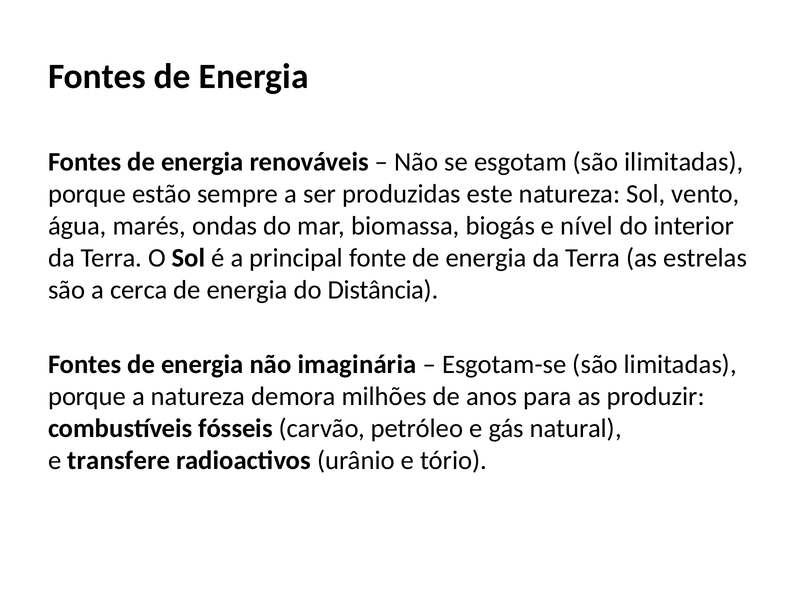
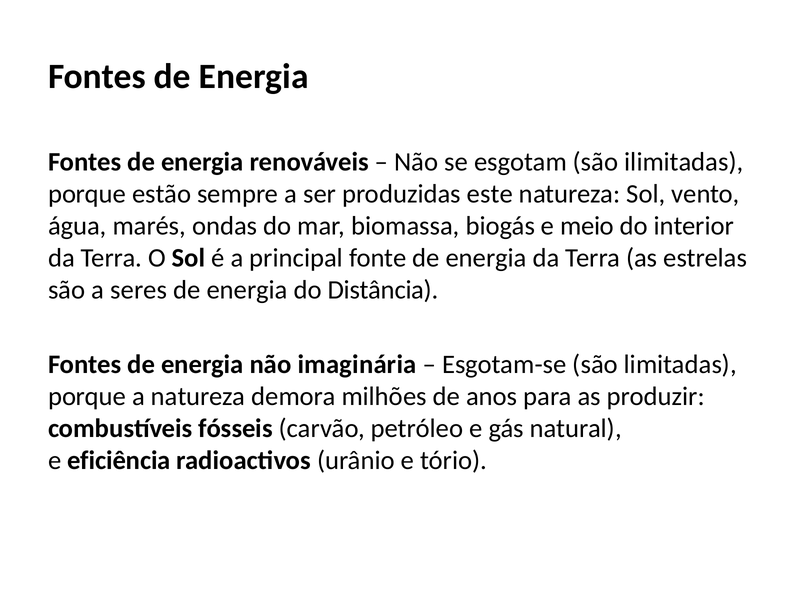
nível: nível -> meio (587, 226)
cerca: cerca -> seres (139, 290)
transfere: transfere -> eficiência (119, 461)
